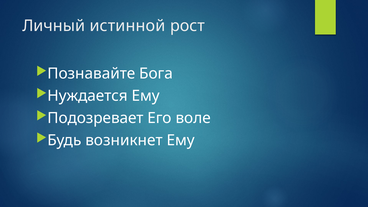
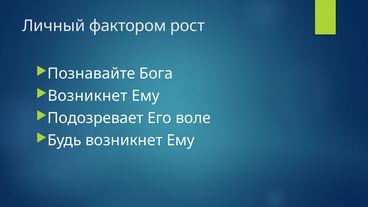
истинной: истинной -> фактором (128, 26)
Нуждается: Нуждается -> Возникнет (88, 96)
